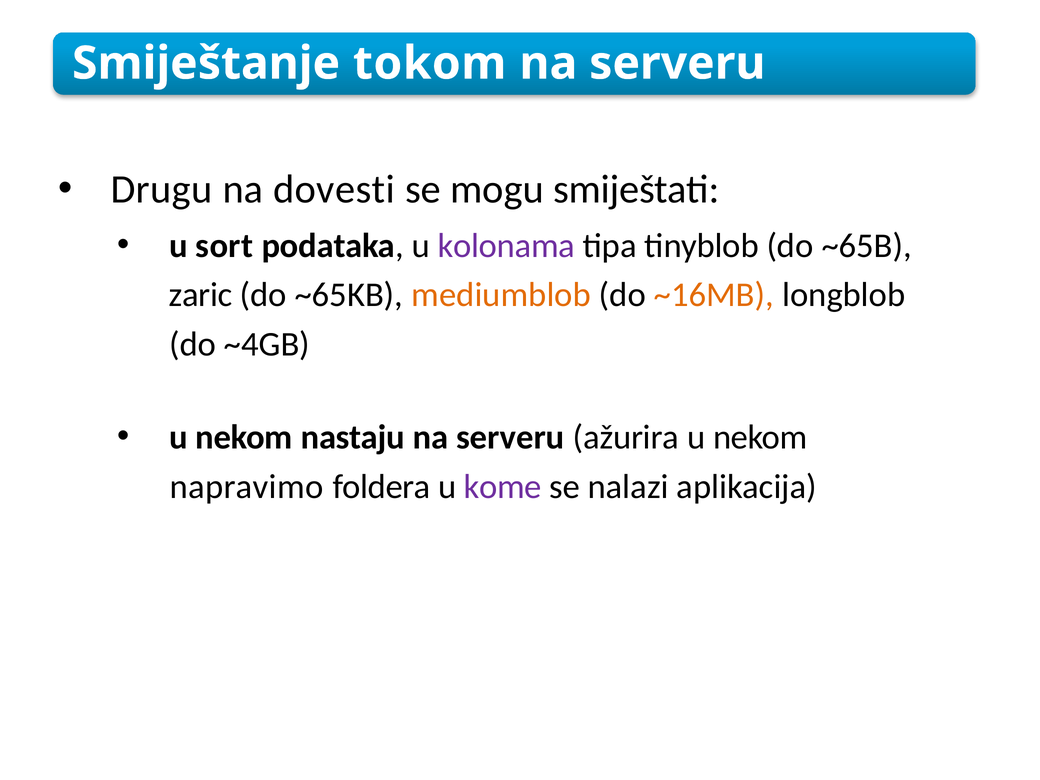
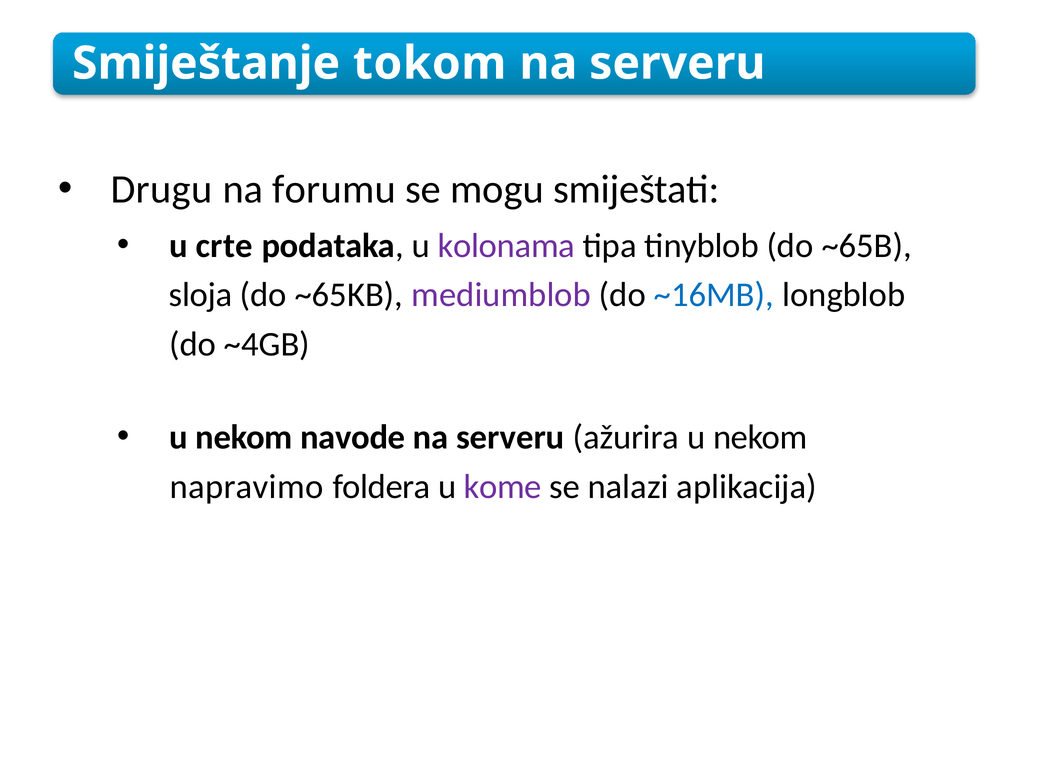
dovesti: dovesti -> forumu (334, 189)
sort: sort -> crte (224, 246)
zaric: zaric -> sloja (201, 295)
mediumblob colour: orange -> purple (501, 295)
~16MB colour: orange -> blue (714, 295)
nastaju: nastaju -> navode (353, 437)
